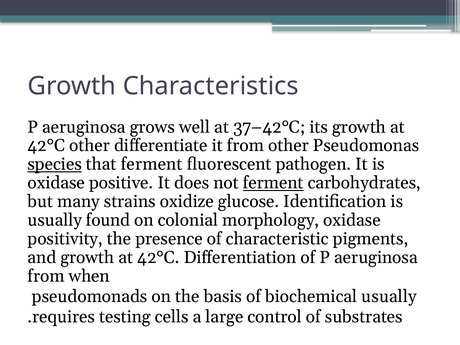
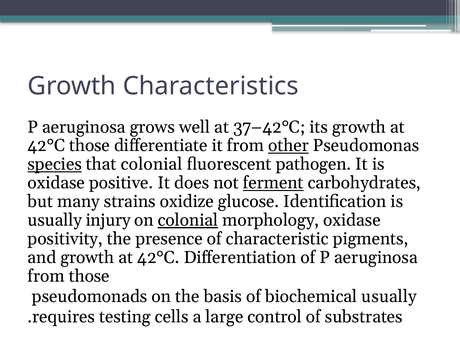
42°C other: other -> those (90, 146)
other underline: none -> present (288, 146)
that ferment: ferment -> colonial (152, 164)
found: found -> injury (108, 220)
colonial underline: none -> present (188, 220)
from when: when -> those (89, 276)
